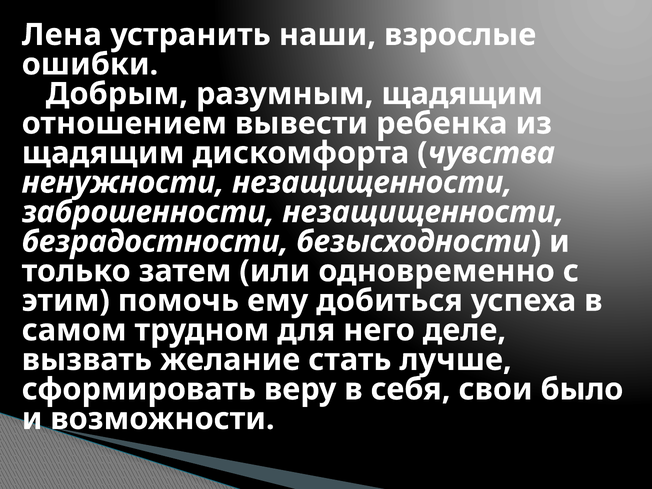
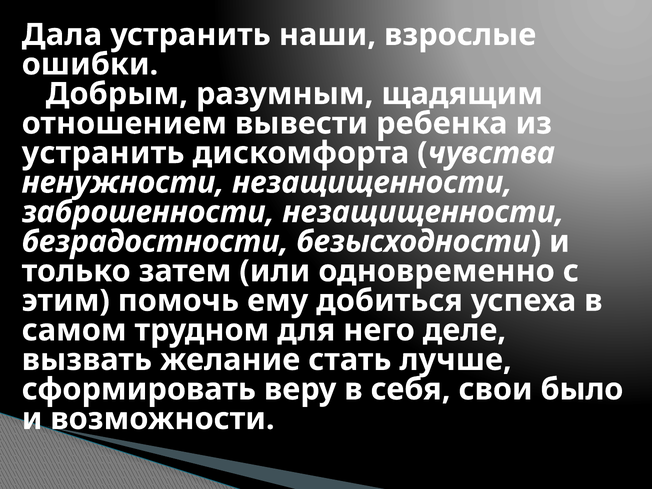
Лена: Лена -> Дала (62, 35)
щадящим: щадящим -> устранить (103, 153)
